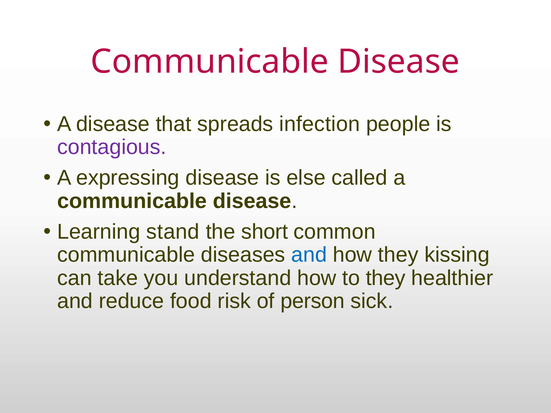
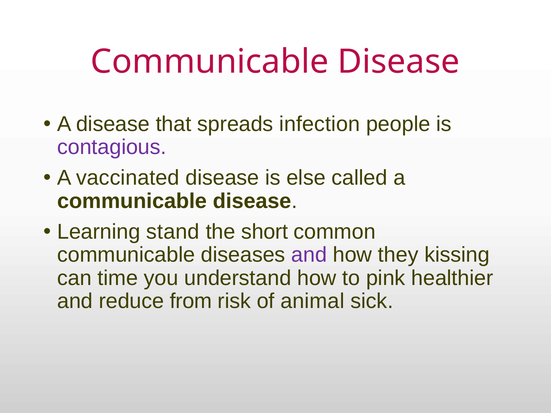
expressing: expressing -> vaccinated (128, 178)
and colour: blue -> purple (309, 255)
take: take -> time (118, 278)
to they: they -> pink (386, 278)
food: food -> from (191, 301)
person: person -> animal (312, 301)
